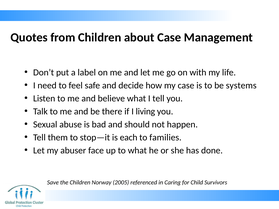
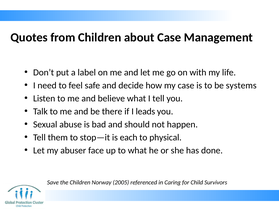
living: living -> leads (145, 112)
families: families -> physical (166, 138)
